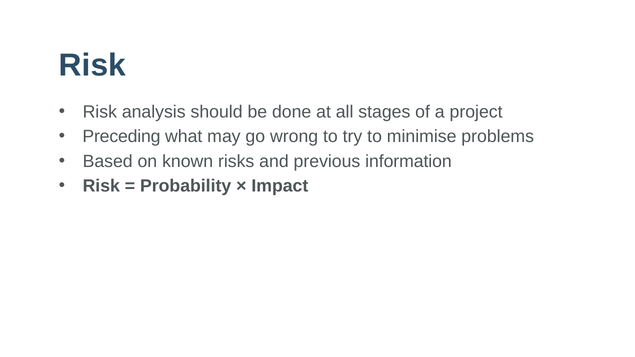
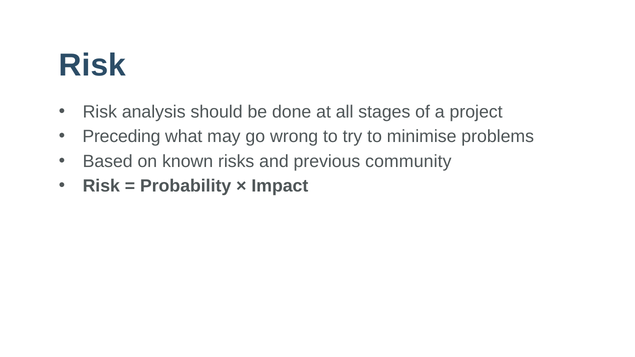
information: information -> community (408, 161)
